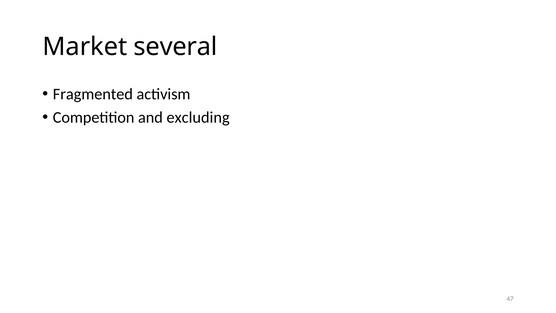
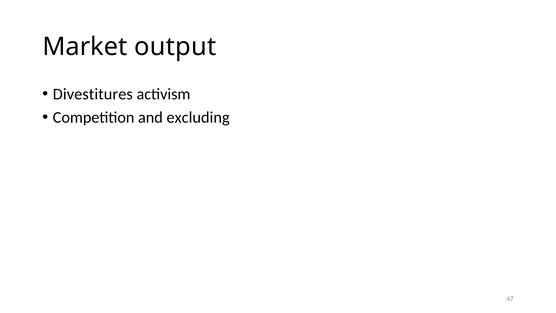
several: several -> output (175, 47)
Fragmented: Fragmented -> Divestitures (93, 94)
